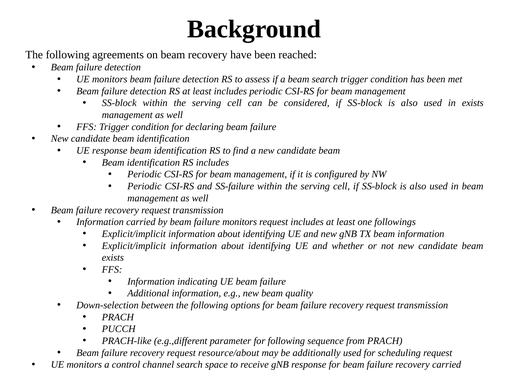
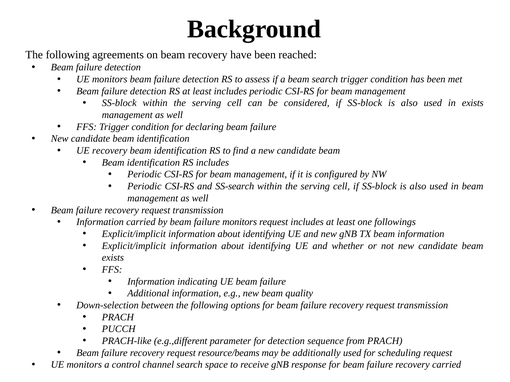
UE response: response -> recovery (110, 151)
SS-failure: SS-failure -> SS-search (235, 187)
for following: following -> detection (286, 341)
resource/about: resource/about -> resource/beams (229, 353)
